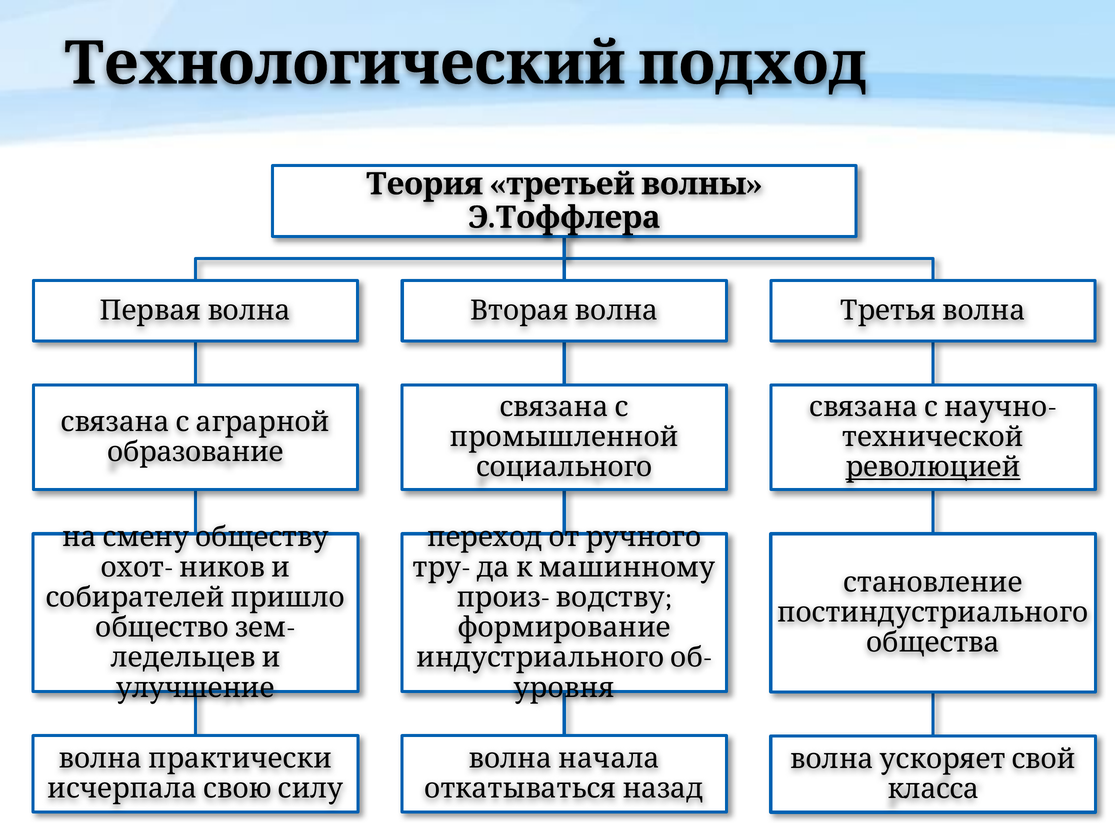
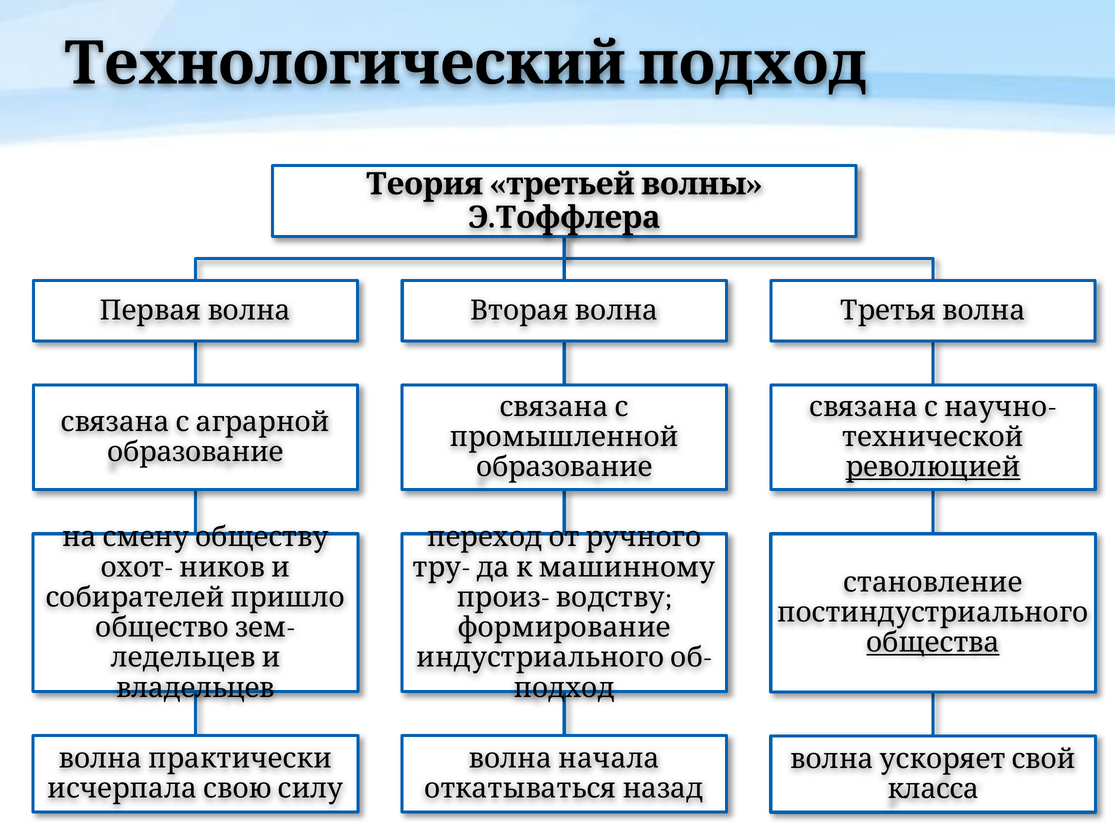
социального: социального -> образование (564, 467)
общества underline: none -> present (933, 643)
улучшение: улучшение -> владельцев (195, 688)
уровня: уровня -> подход (564, 688)
